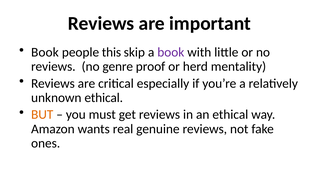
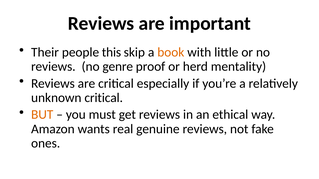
Book: Book -> Their (45, 52)
book colour: purple -> orange (171, 52)
unknown ethical: ethical -> critical (104, 98)
